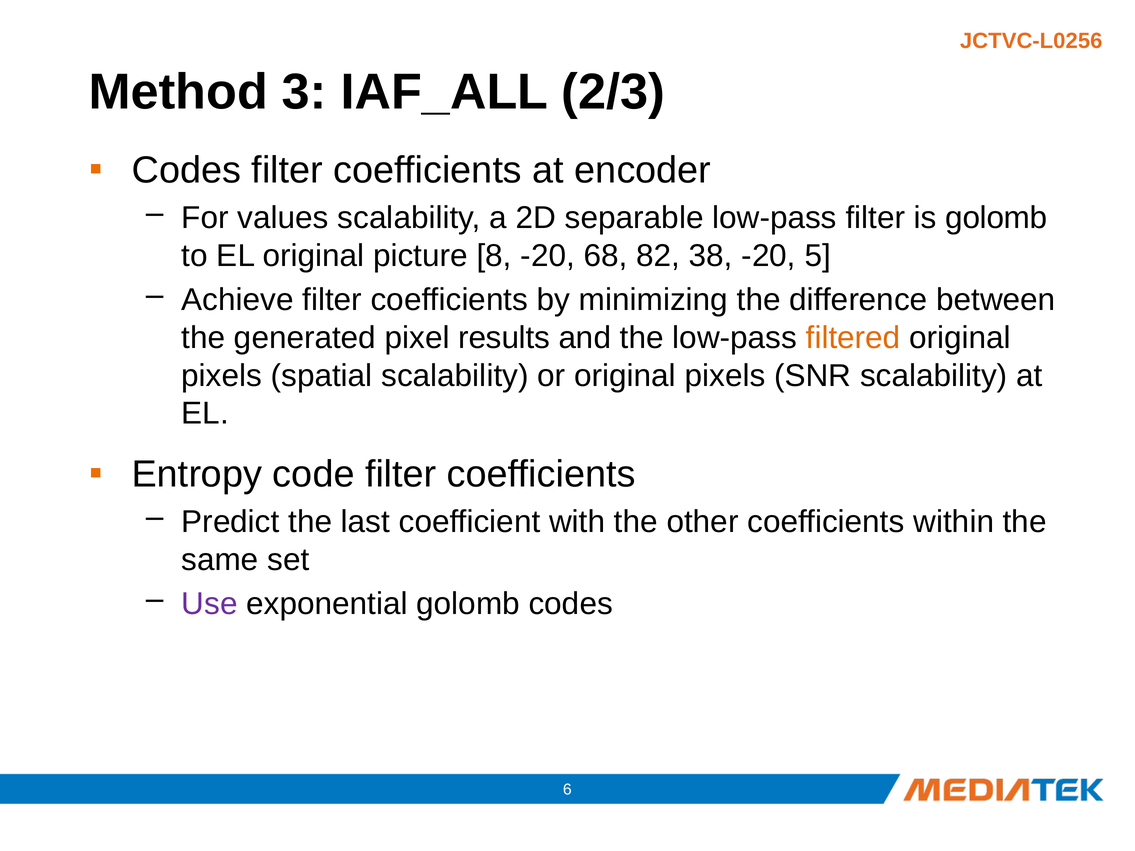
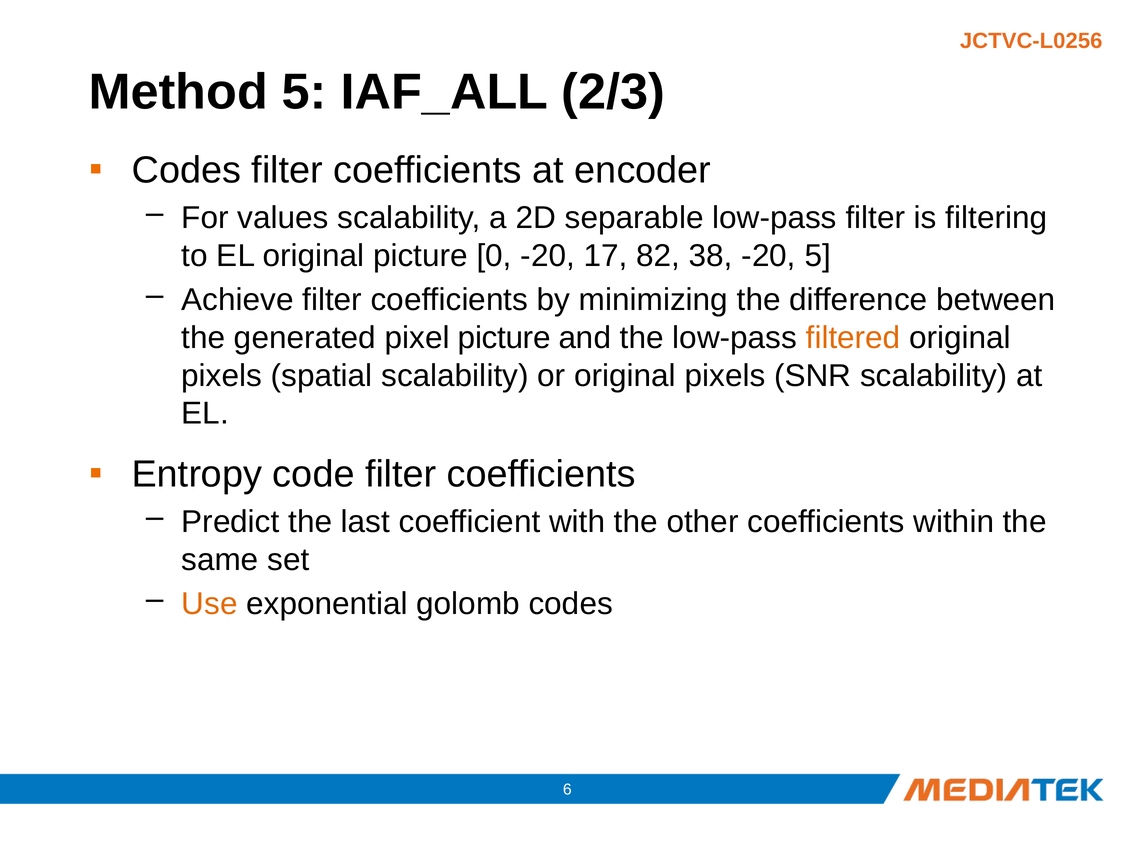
Method 3: 3 -> 5 (304, 92)
is golomb: golomb -> filtering (996, 218)
8: 8 -> 0 (494, 256)
68: 68 -> 17 (605, 256)
pixel results: results -> picture (504, 338)
Use colour: purple -> orange (209, 604)
